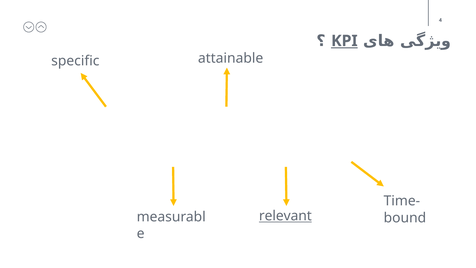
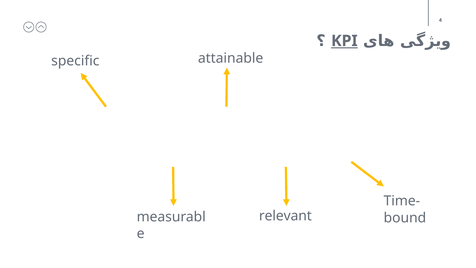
relevant underline: present -> none (285, 216)
